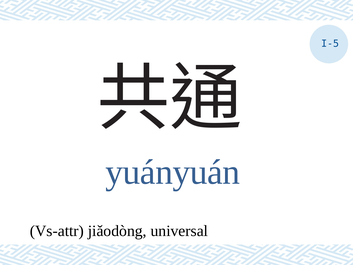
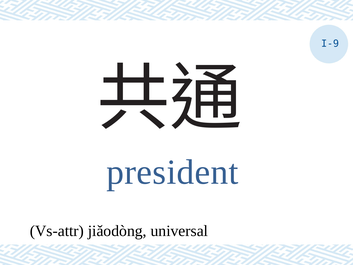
I-5: I-5 -> I-9 (330, 44)
yuányuán: yuányuán -> president (172, 172)
